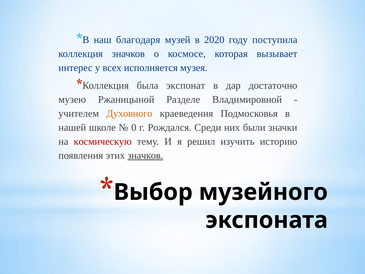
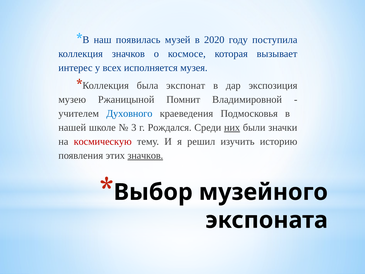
благодаря: благодаря -> появилась (138, 40)
достаточно: достаточно -> экспозиция (273, 85)
Разделе: Разделе -> Помнит (183, 99)
Духовного colour: orange -> blue (129, 113)
0: 0 -> 3 (134, 127)
них underline: none -> present (232, 127)
